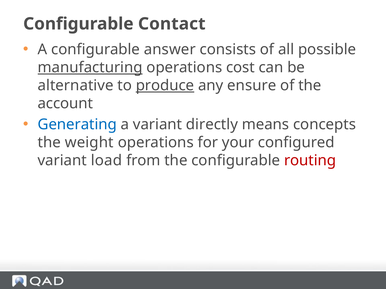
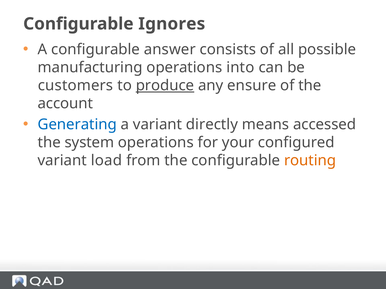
Contact: Contact -> Ignores (172, 24)
manufacturing underline: present -> none (90, 68)
cost: cost -> into (240, 68)
alternative: alternative -> customers (76, 86)
concepts: concepts -> accessed (325, 125)
weight: weight -> system (89, 143)
routing colour: red -> orange (310, 161)
